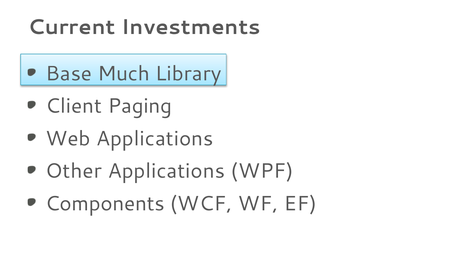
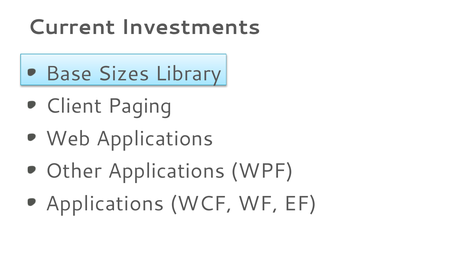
Much: Much -> Sizes (124, 74)
Components: Components -> Applications (105, 204)
